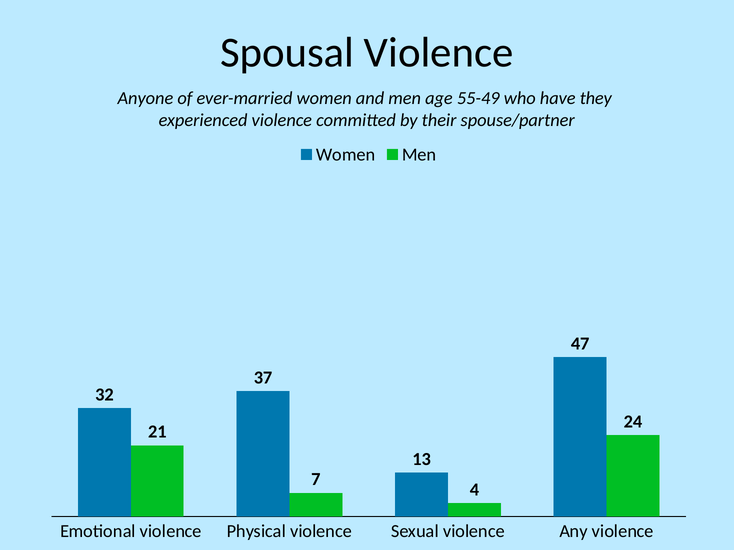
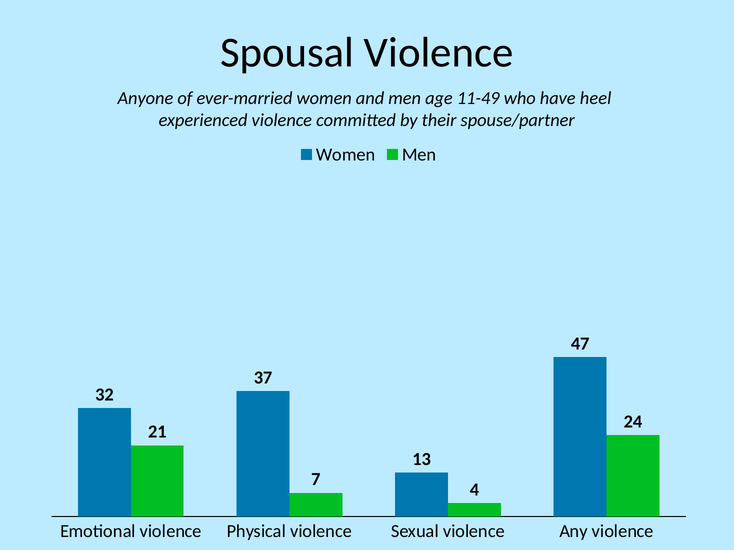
55-49: 55-49 -> 11-49 (478, 98)
they: they -> heel (596, 98)
